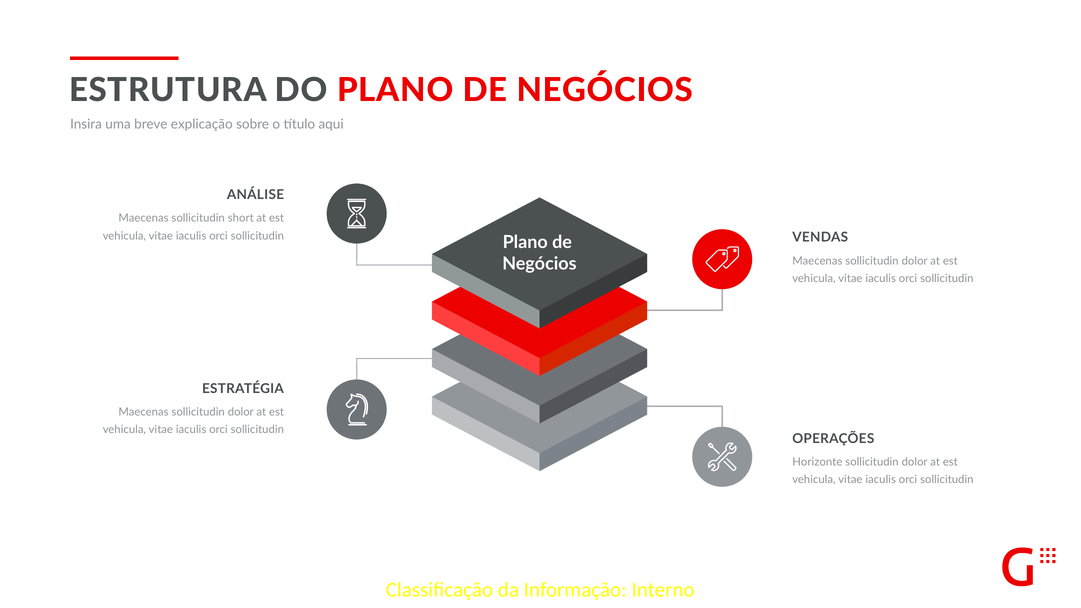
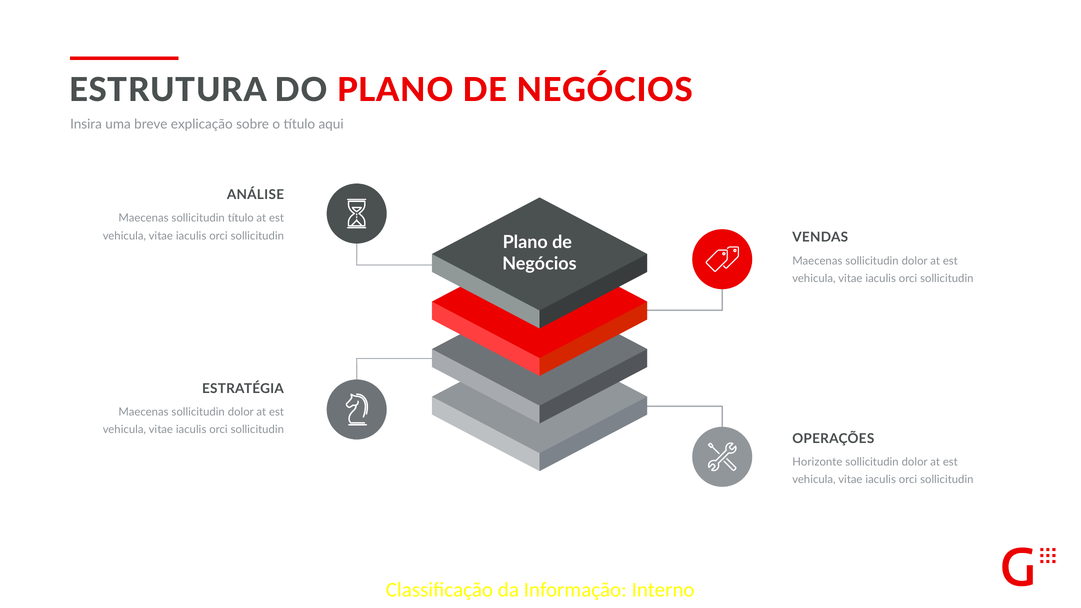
sollicitudin short: short -> título (241, 218)
